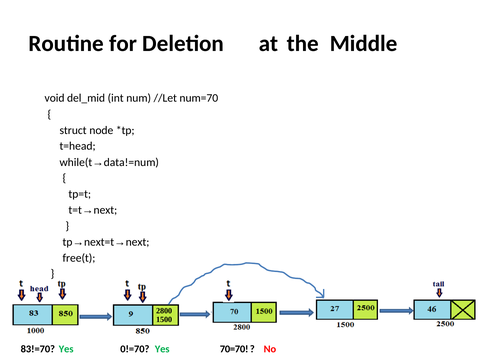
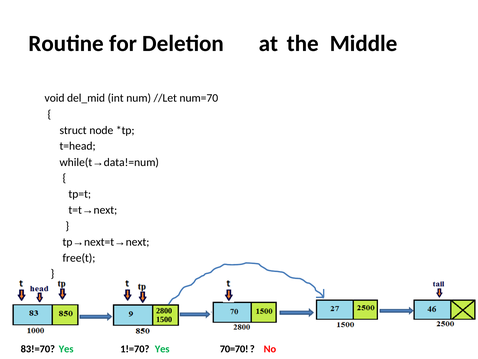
0!=70: 0!=70 -> 1!=70 (135, 348)
